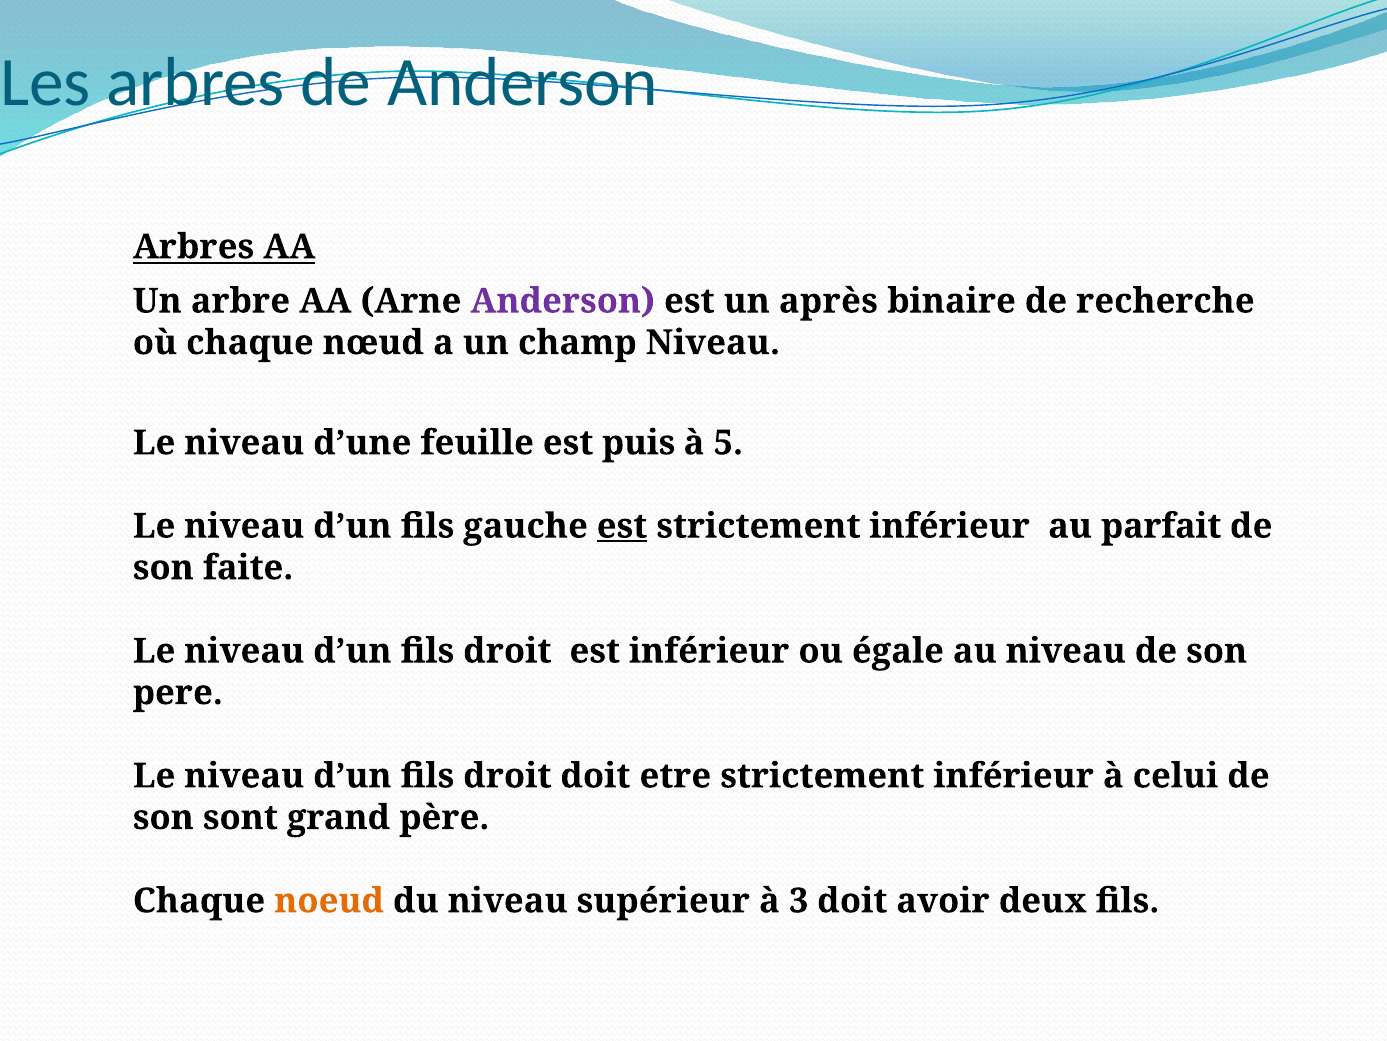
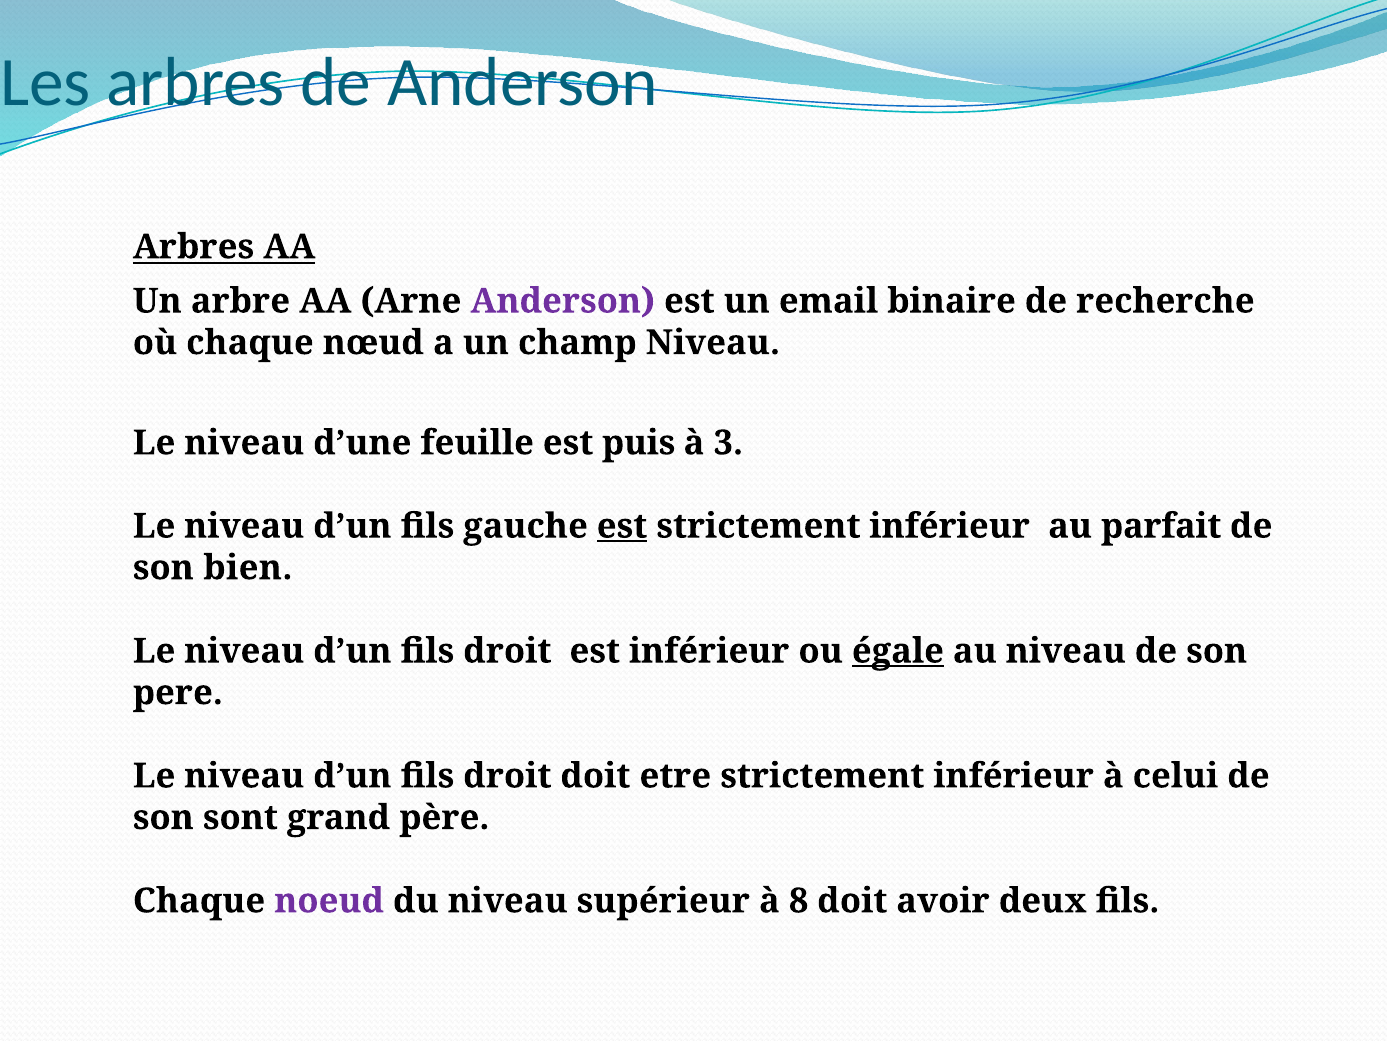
après: après -> email (828, 301)
5: 5 -> 3 (728, 443)
faite: faite -> bien (248, 567)
égale underline: none -> present (898, 651)
noeud colour: orange -> purple (329, 900)
3: 3 -> 8 (799, 900)
